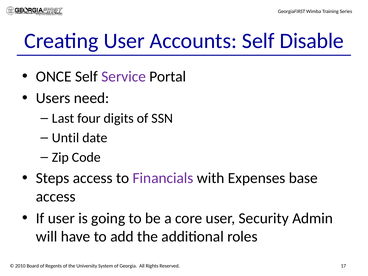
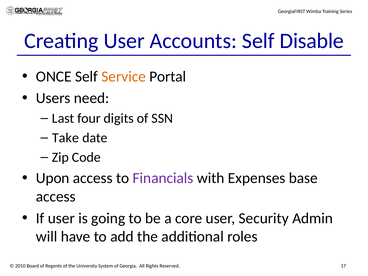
Service colour: purple -> orange (124, 77)
Until: Until -> Take (66, 138)
Steps: Steps -> Upon (53, 178)
